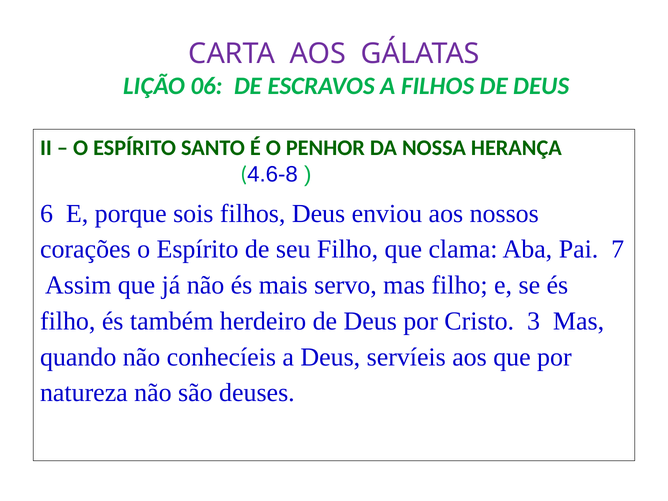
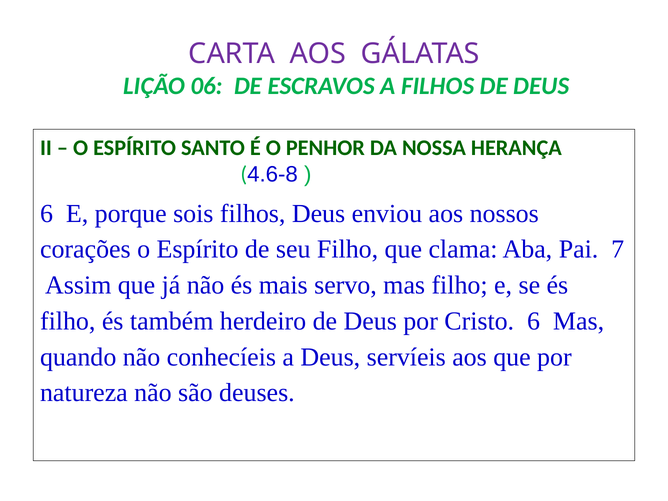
Cristo 3: 3 -> 6 (534, 321)
